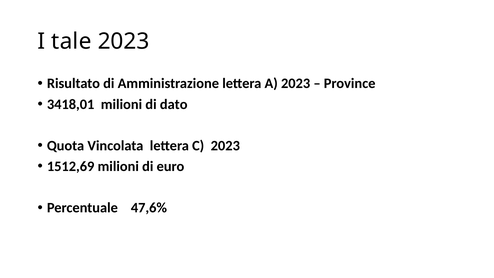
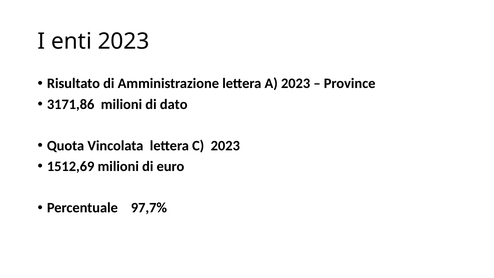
tale: tale -> enti (72, 41)
3418,01: 3418,01 -> 3171,86 (71, 104)
47,6%: 47,6% -> 97,7% (149, 208)
